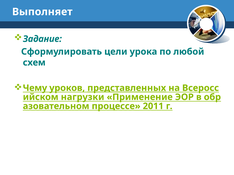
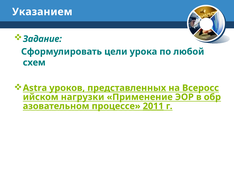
Выполняет: Выполняет -> Указанием (42, 12)
Чему: Чему -> Astra (35, 88)
2011 underline: none -> present (153, 106)
